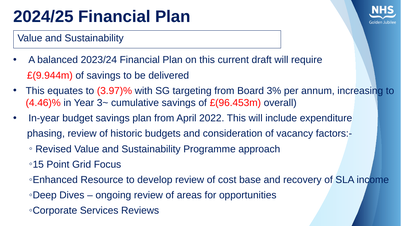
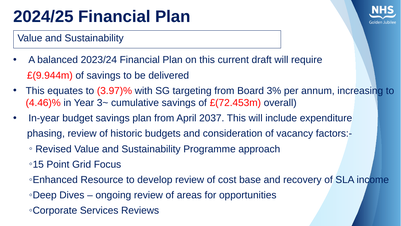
£(96.453m: £(96.453m -> £(72.453m (235, 103)
2022: 2022 -> 2037 (212, 118)
